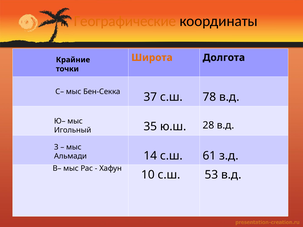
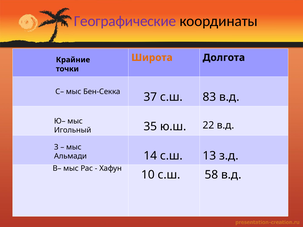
Географические colour: orange -> purple (125, 21)
78: 78 -> 83 (209, 97)
28: 28 -> 22 (208, 125)
61: 61 -> 13 (209, 156)
53: 53 -> 58 (211, 175)
